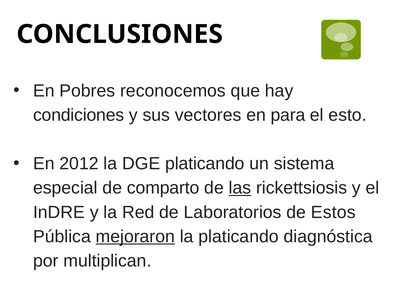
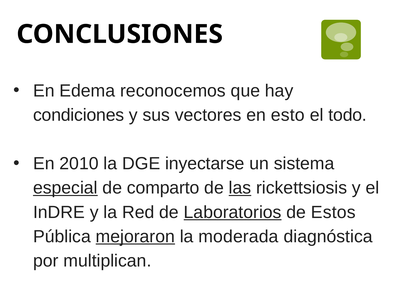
Pobres: Pobres -> Edema (87, 91)
para: para -> esto (288, 115)
esto: esto -> todo (348, 115)
2012: 2012 -> 2010 (79, 164)
DGE platicando: platicando -> inyectarse (205, 164)
especial underline: none -> present (65, 188)
Laboratorios underline: none -> present (233, 212)
la platicando: platicando -> moderada (238, 236)
